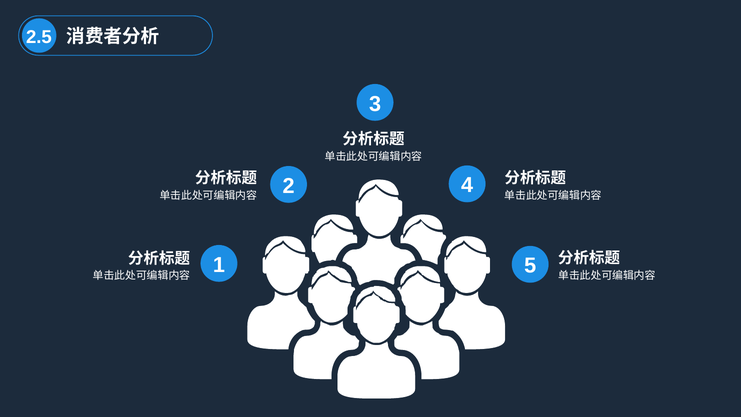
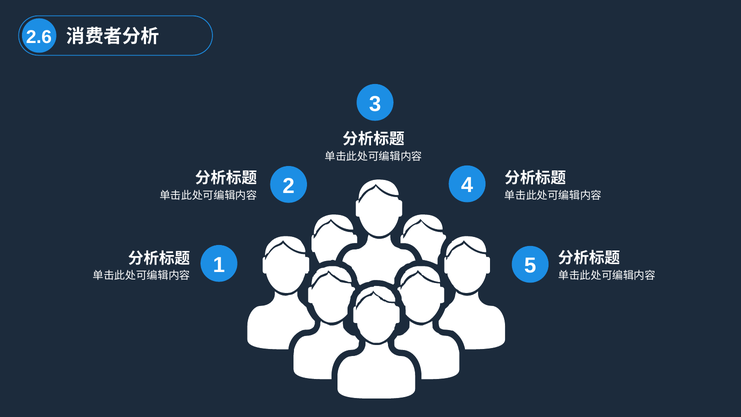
2.5: 2.5 -> 2.6 (39, 37)
